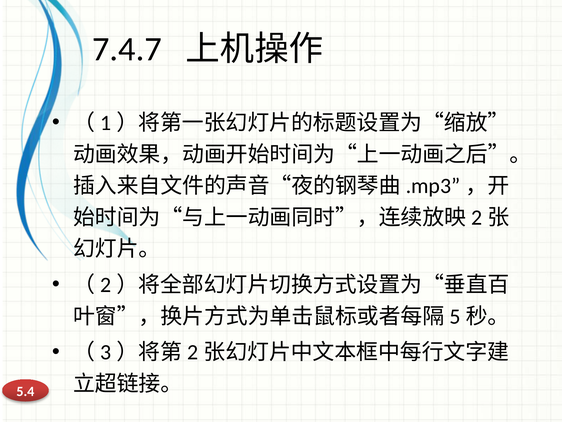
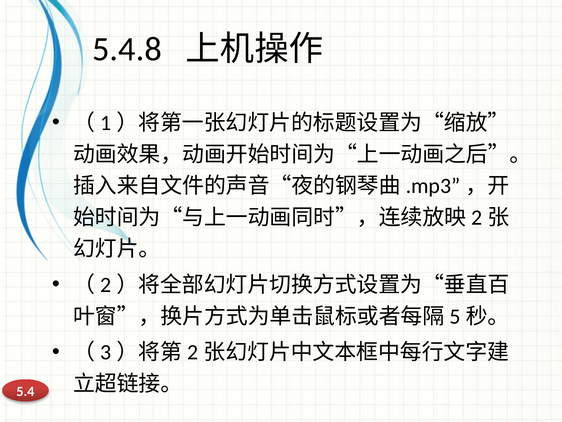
7.4.7: 7.4.7 -> 5.4.8 (127, 49)
